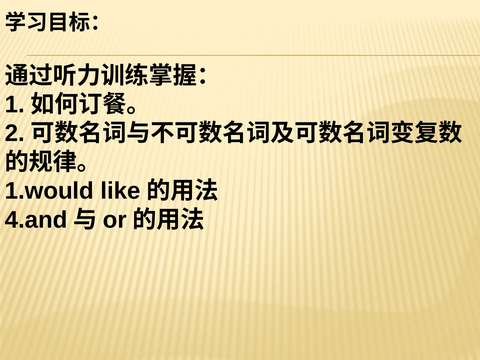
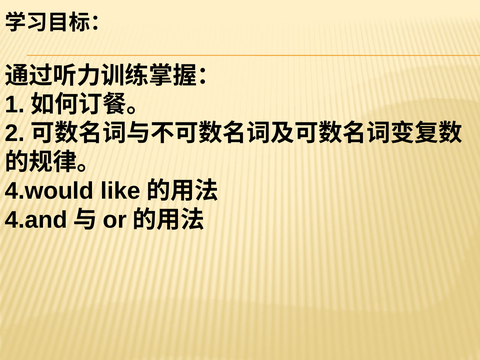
1.would: 1.would -> 4.would (49, 191)
